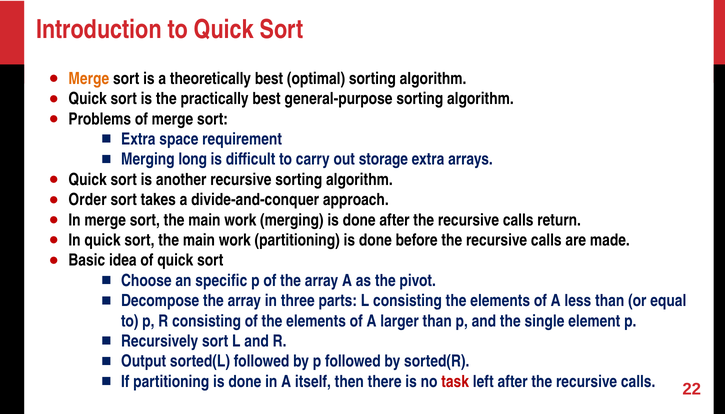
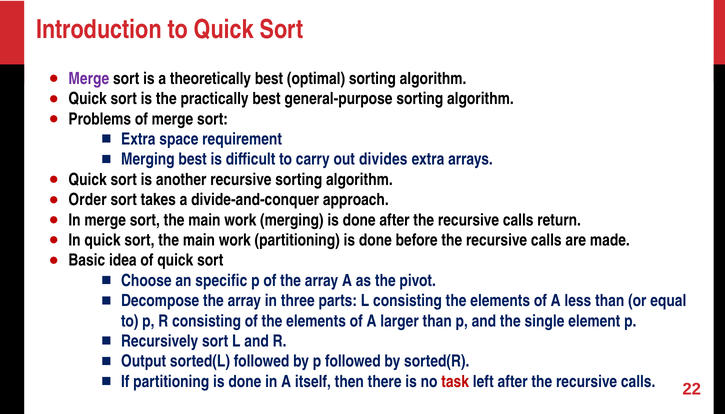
Merge colour: orange -> purple (89, 79)
Merging long: long -> best (193, 160)
storage: storage -> divides (383, 160)
